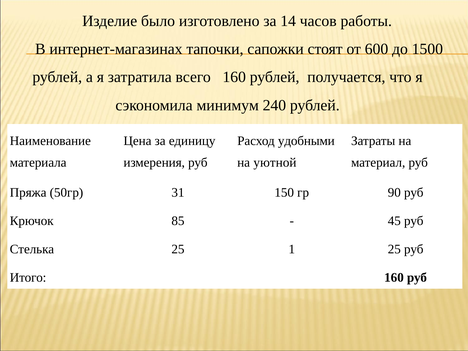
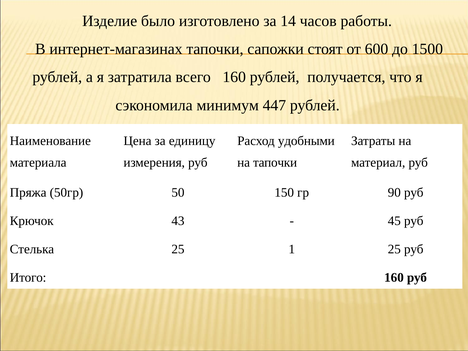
240: 240 -> 447 (274, 105)
на уютной: уютной -> тапочки (275, 163)
31: 31 -> 50 (178, 193)
85: 85 -> 43 (178, 221)
